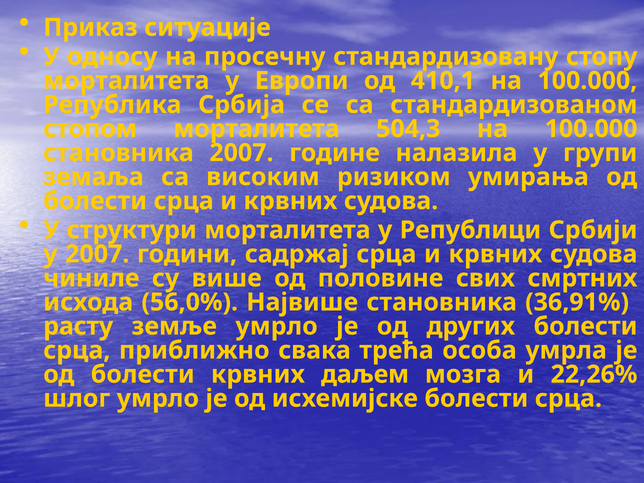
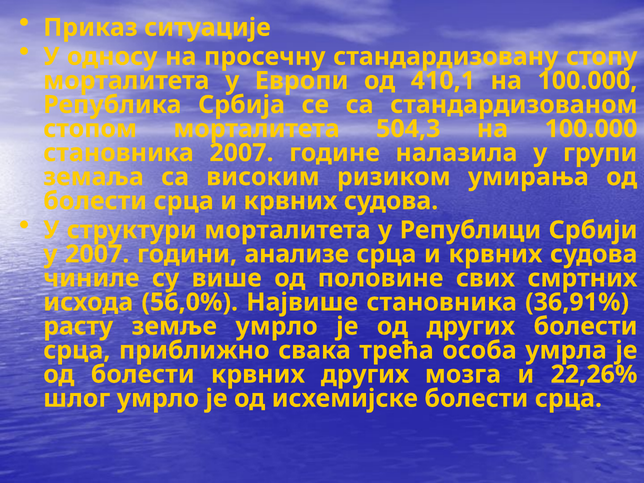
садржај: садржај -> анализе (297, 254)
крвних даљем: даљем -> других (365, 374)
